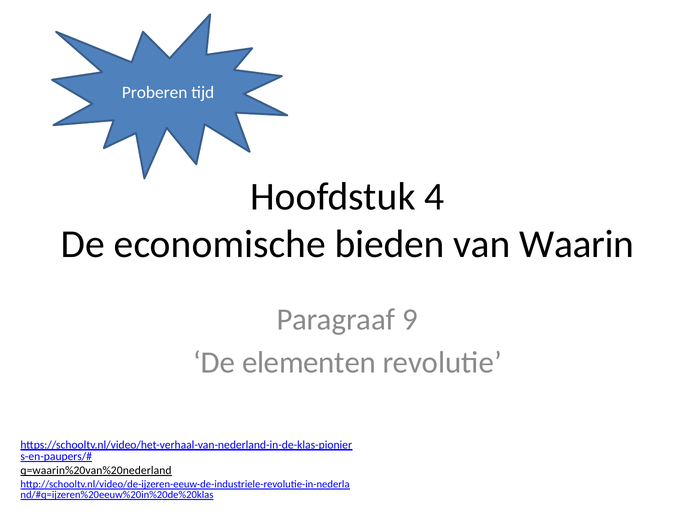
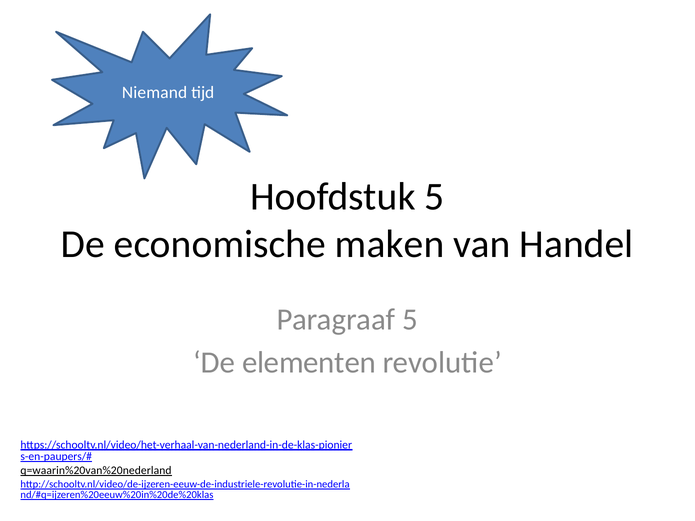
Proberen: Proberen -> Niemand (155, 93)
Hoofdstuk 4: 4 -> 5 (434, 197)
bieden: bieden -> maken (390, 244)
Waarin: Waarin -> Handel (576, 244)
Paragraaf 9: 9 -> 5 (410, 320)
